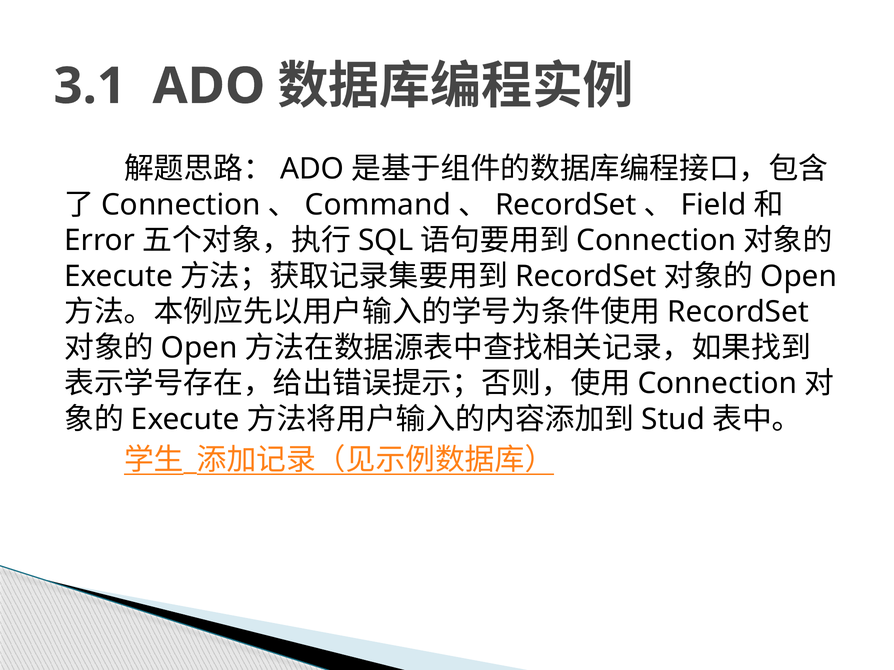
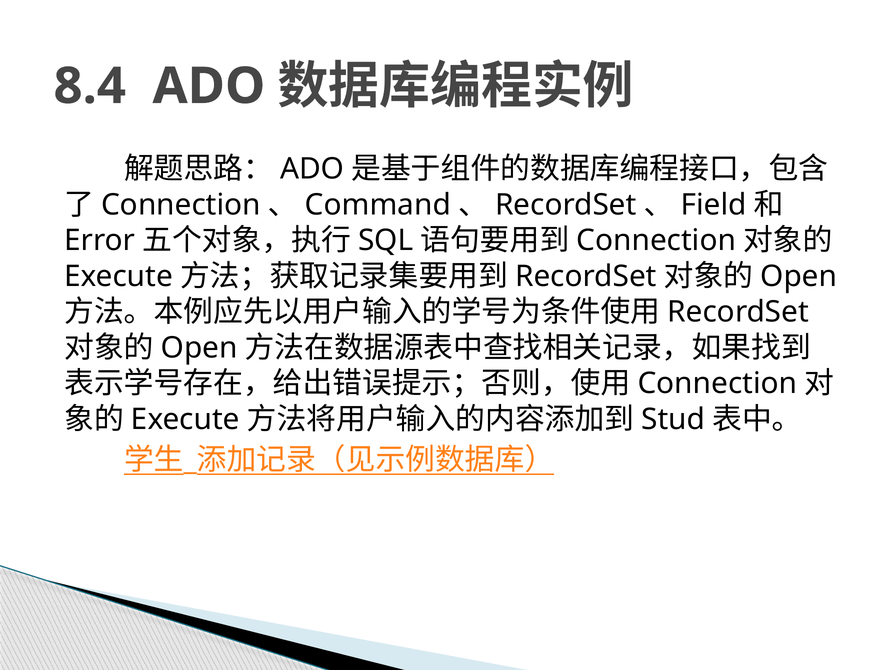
3.1: 3.1 -> 8.4 (90, 86)
